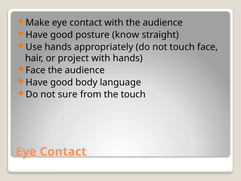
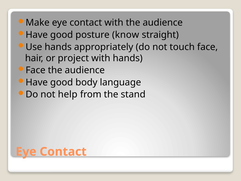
sure: sure -> help (68, 94)
the touch: touch -> stand (133, 94)
